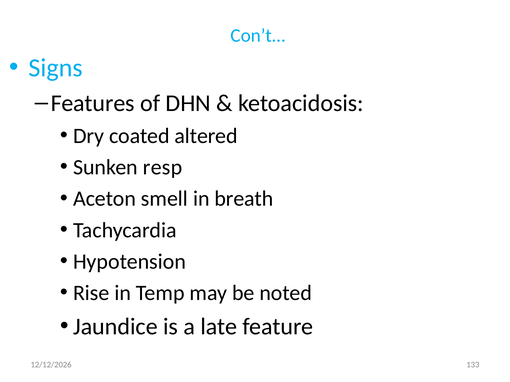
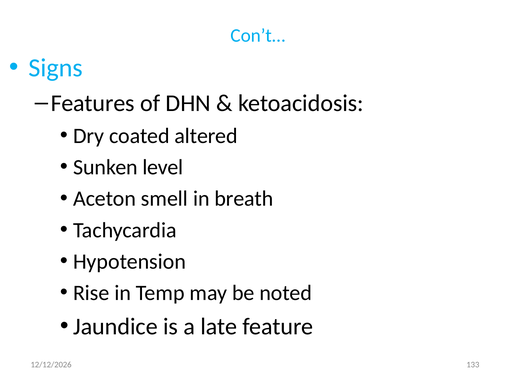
resp: resp -> level (163, 168)
